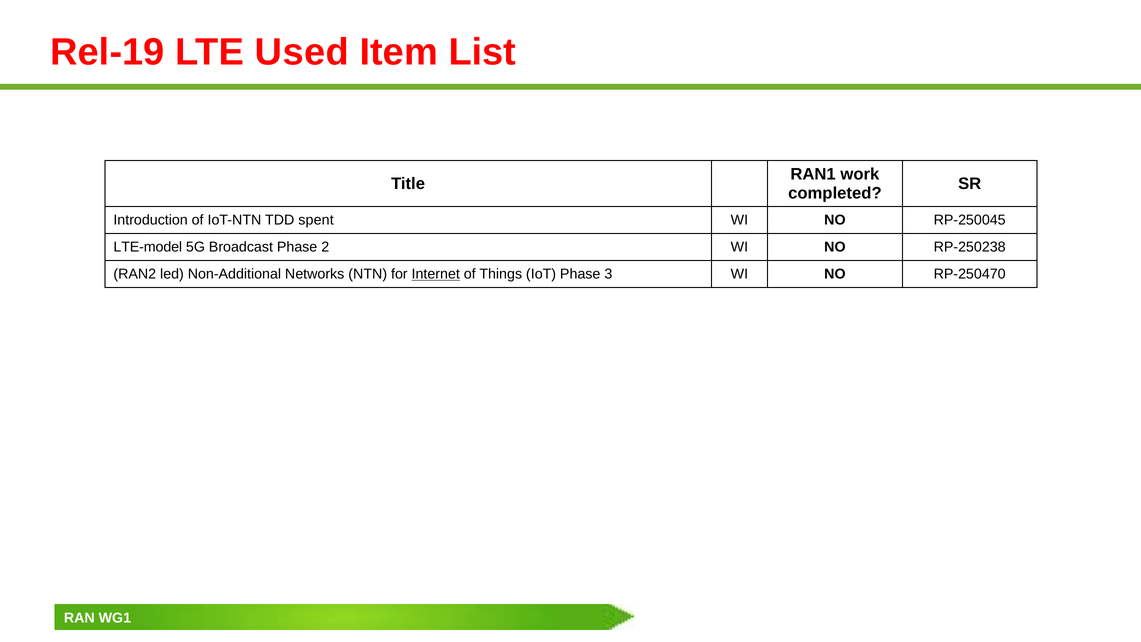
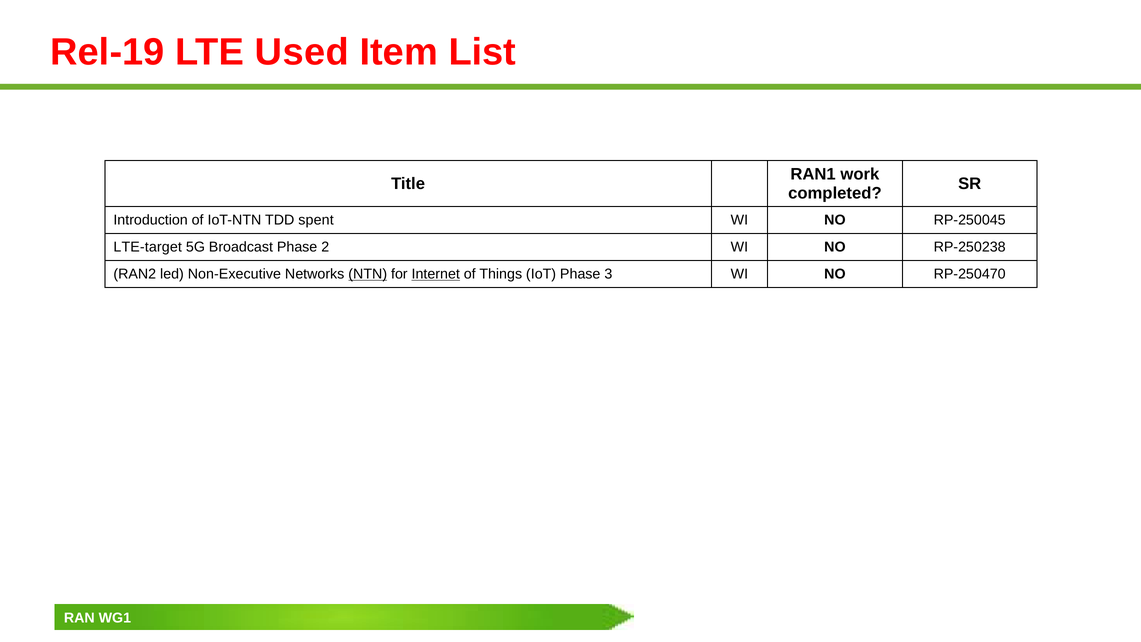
LTE-model: LTE-model -> LTE-target (148, 247)
Non-Additional: Non-Additional -> Non-Executive (234, 274)
NTN underline: none -> present (368, 274)
